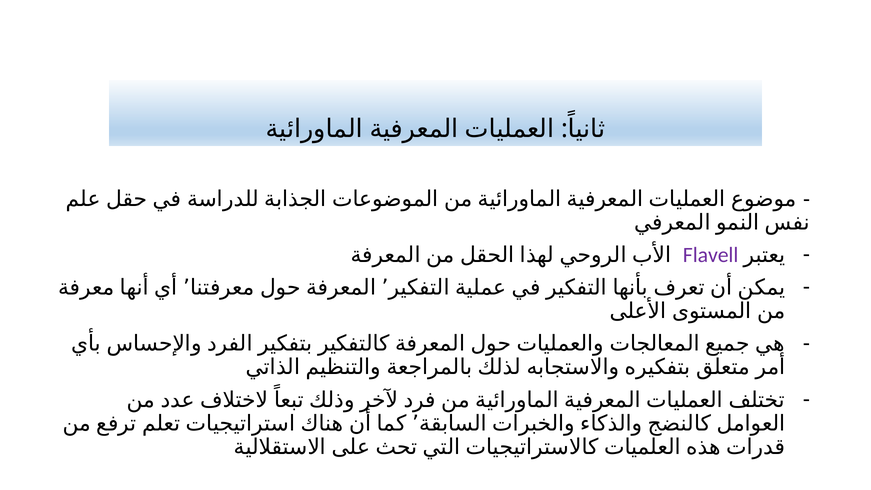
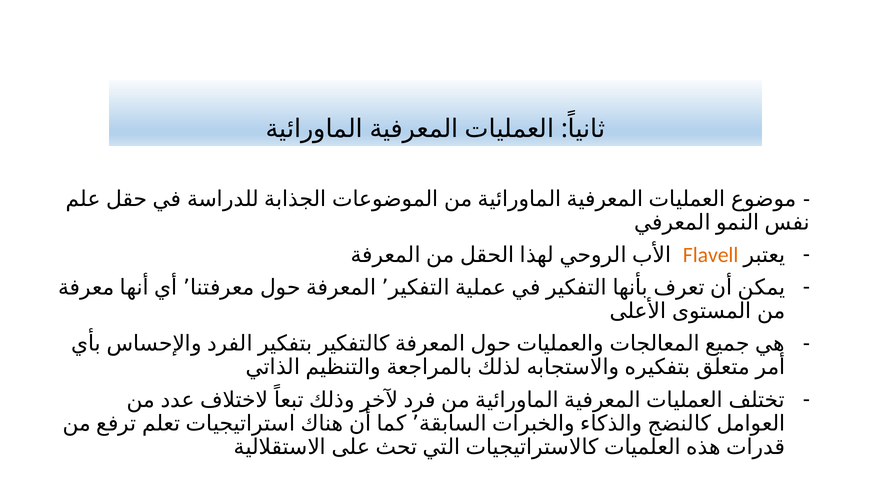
Flavell colour: purple -> orange (711, 255)
